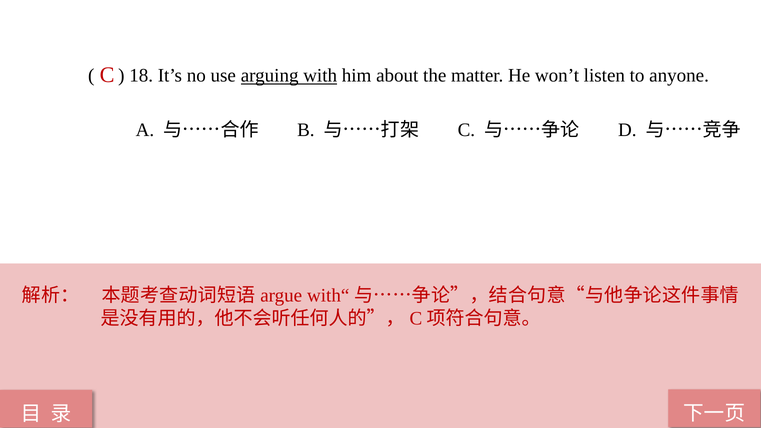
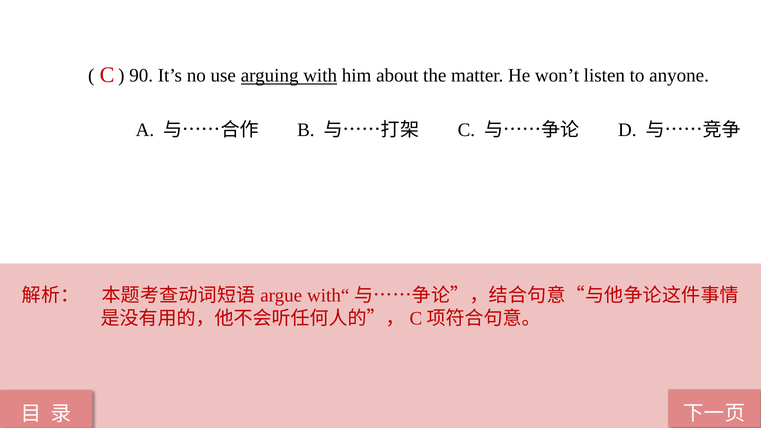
18: 18 -> 90 (141, 75)
